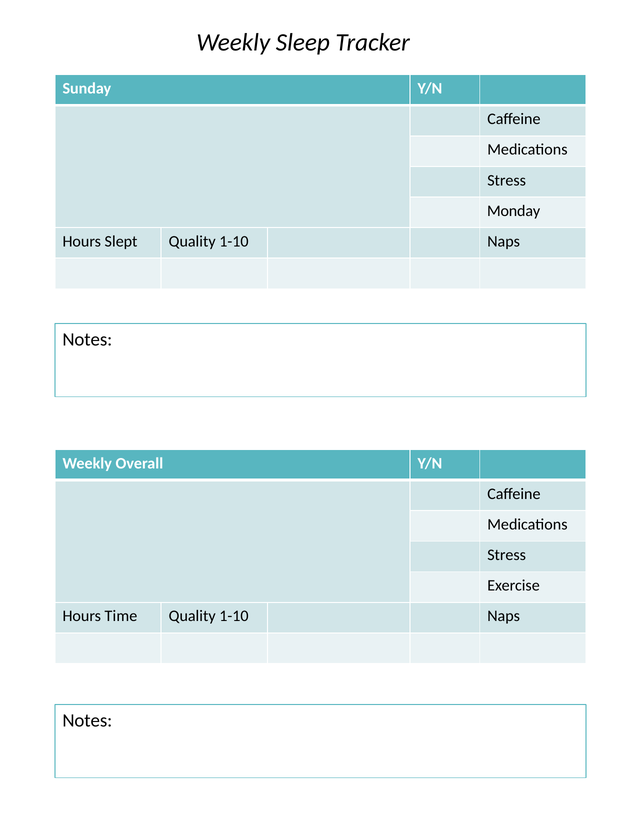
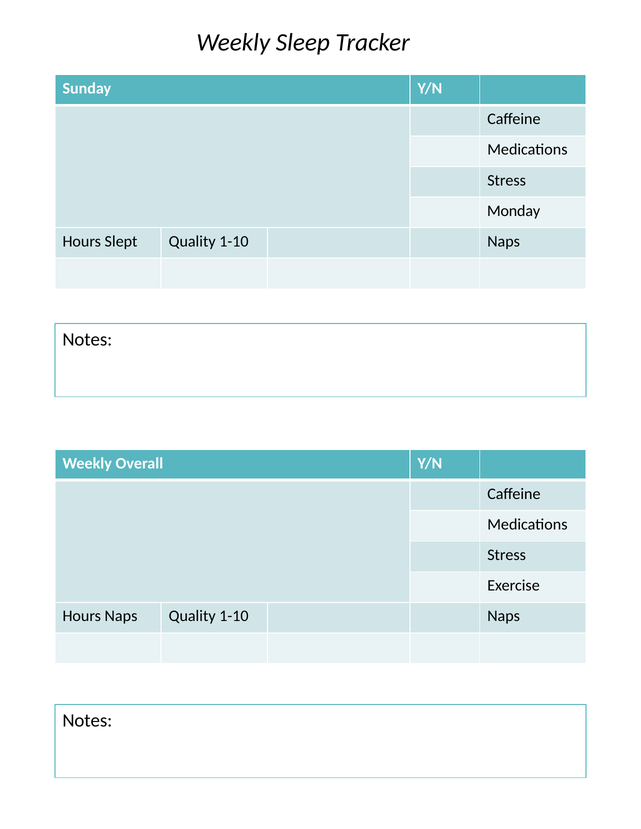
Hours Time: Time -> Naps (121, 617)
